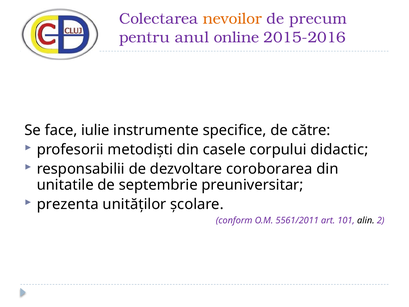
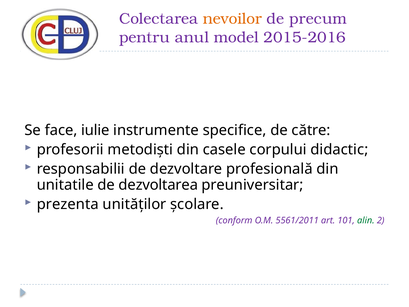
online: online -> model (236, 37)
coroborarea: coroborarea -> profesională (269, 169)
septembrie: septembrie -> dezvoltarea (158, 185)
alin colour: black -> green (366, 220)
